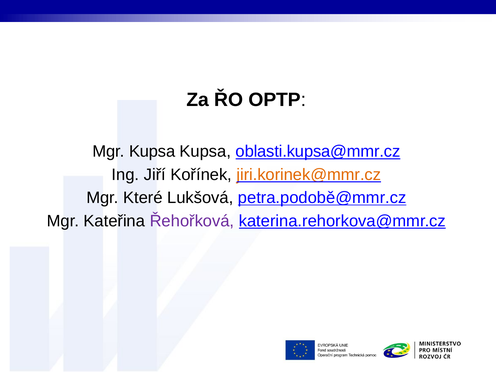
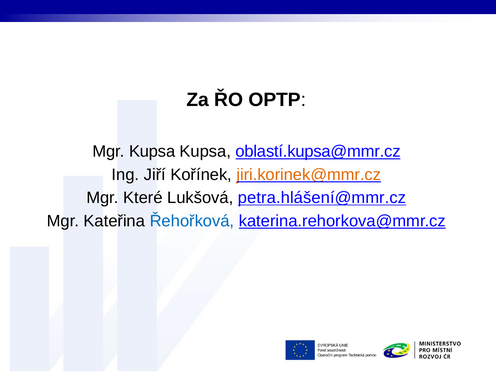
oblasti.kupsa@mmr.cz: oblasti.kupsa@mmr.cz -> oblastí.kupsa@mmr.cz (318, 151)
petra.podobě@mmr.cz: petra.podobě@mmr.cz -> petra.hlášení@mmr.cz (322, 198)
Řehořková colour: purple -> blue (192, 221)
